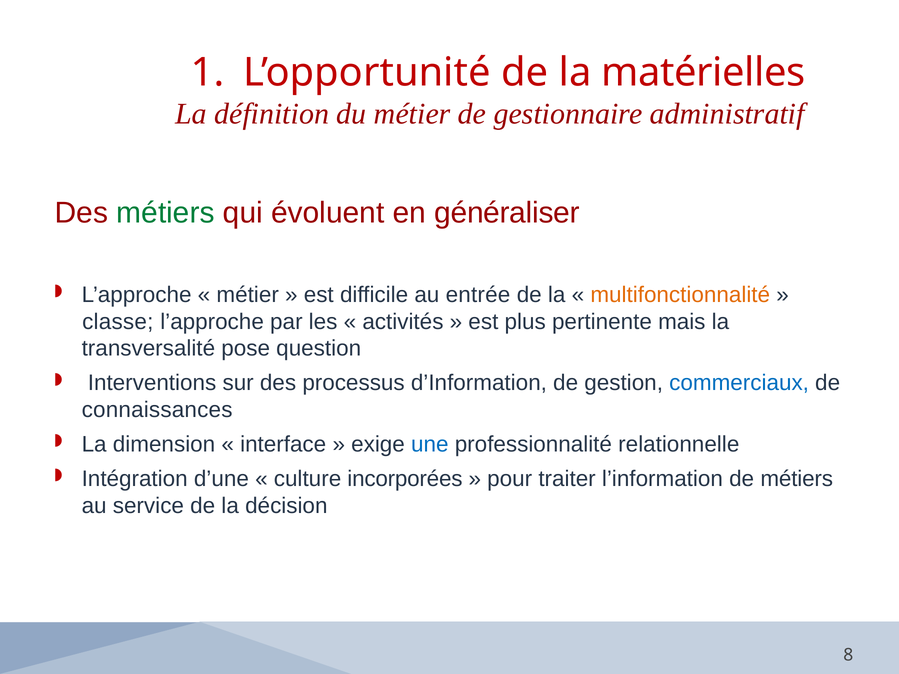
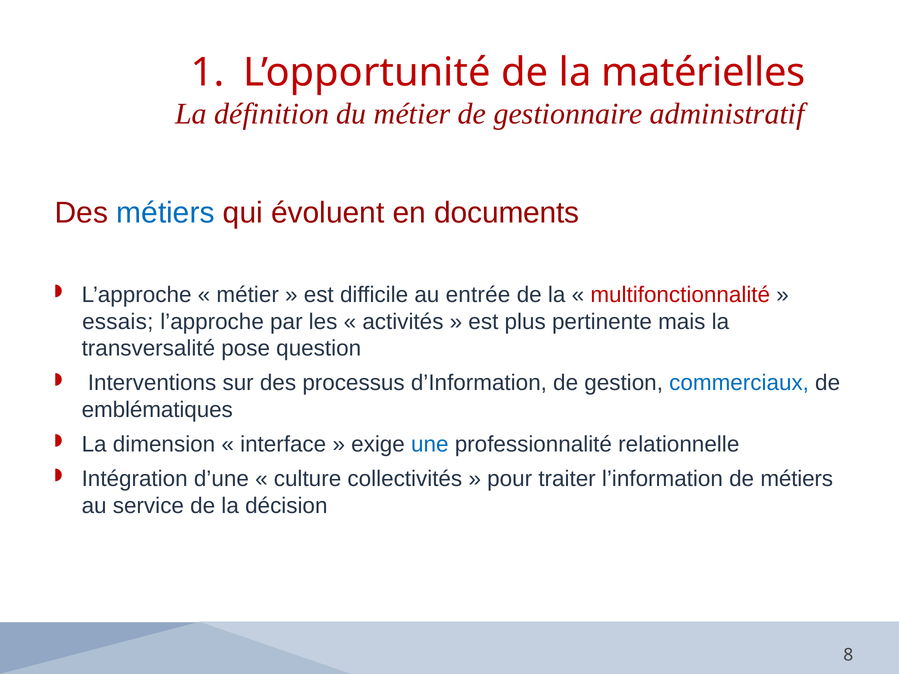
métiers colour: green -> blue (165, 213)
généraliser: généraliser -> documents (507, 213)
multifonctionnalité colour: orange -> red (680, 295)
classe: classe -> essais (118, 322)
connaissances: connaissances -> emblématiques (157, 410)
incorporées: incorporées -> collectivités (405, 479)
